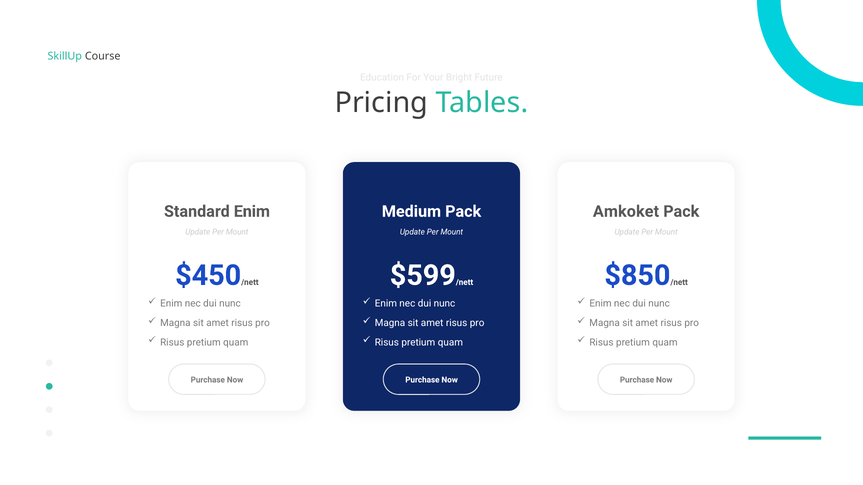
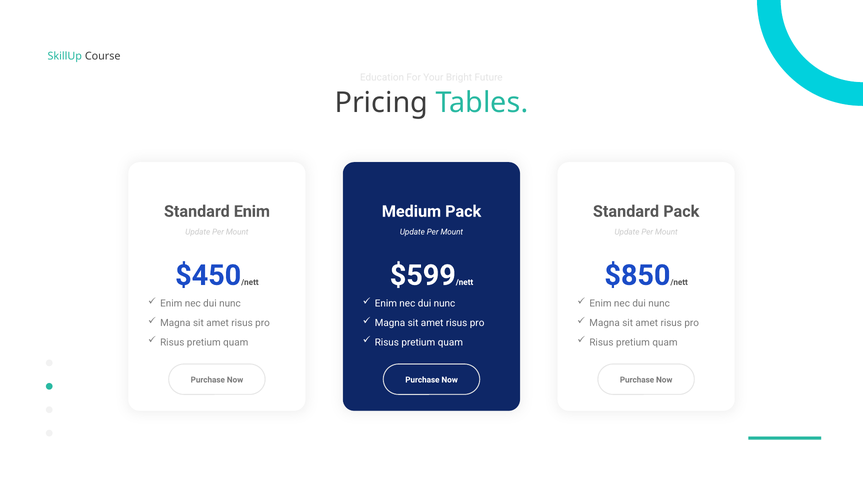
Amkoket: Amkoket -> Standard (626, 212)
